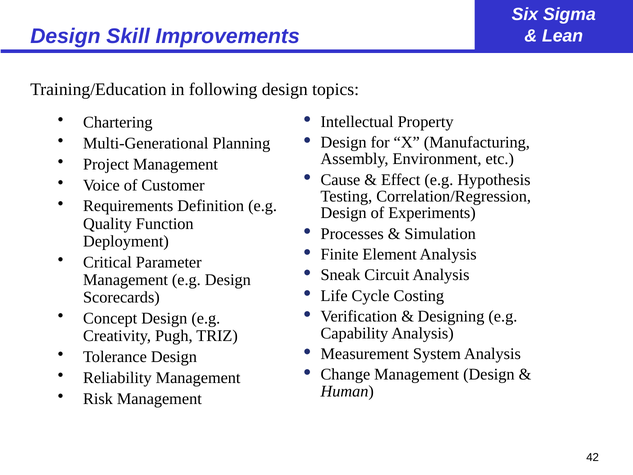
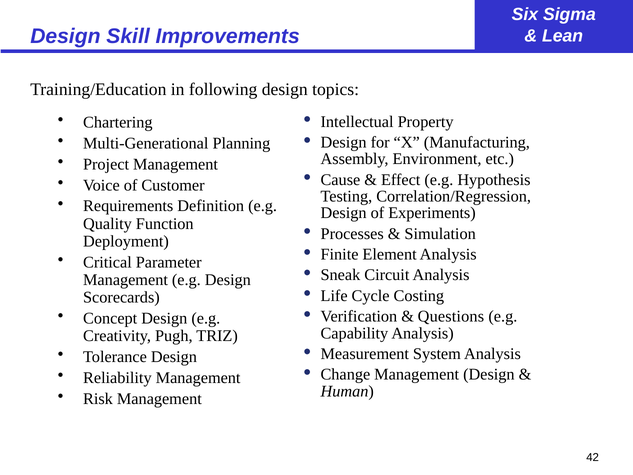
Designing: Designing -> Questions (451, 316)
